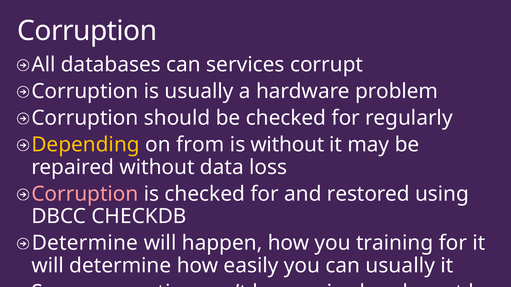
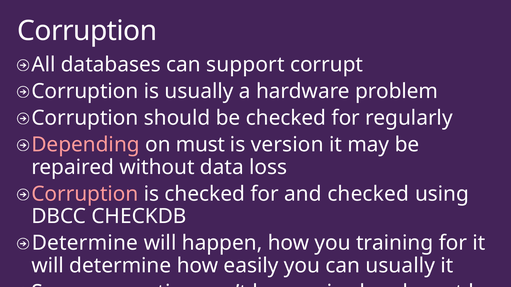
services: services -> support (245, 65)
Depending colour: yellow -> pink (86, 145)
on from: from -> must (200, 145)
is without: without -> version (287, 145)
and restored: restored -> checked (368, 194)
